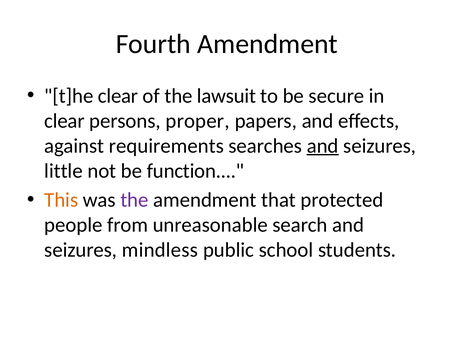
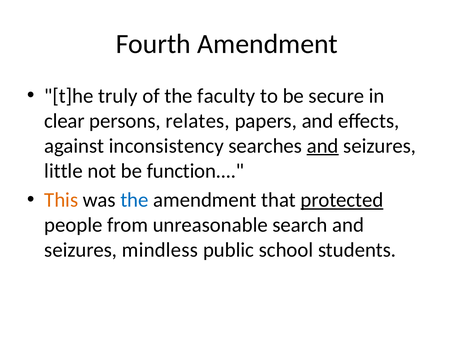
t]he clear: clear -> truly (118, 96)
lawsuit: lawsuit -> faculty (226, 96)
proper: proper -> relates (198, 121)
requirements: requirements -> inconsistency (166, 146)
the colour: purple -> blue (134, 200)
protected underline: none -> present (342, 200)
